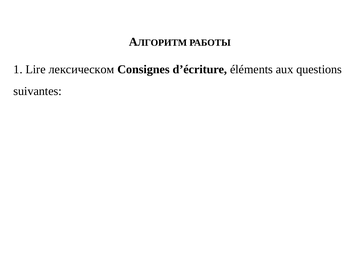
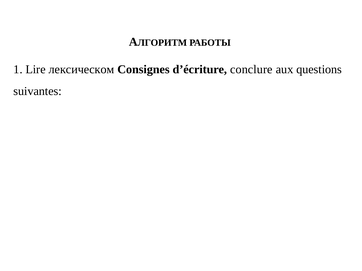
éléments: éléments -> conclure (251, 70)
